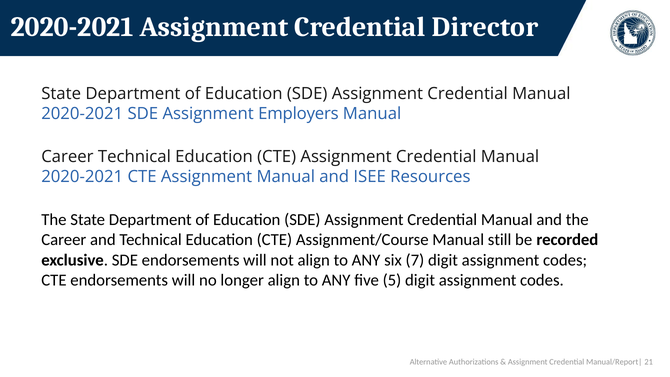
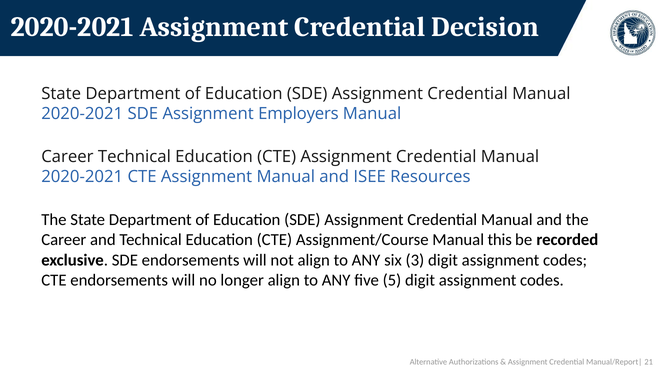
Director: Director -> Decision (485, 27)
still: still -> this (500, 240)
7: 7 -> 3 (415, 260)
